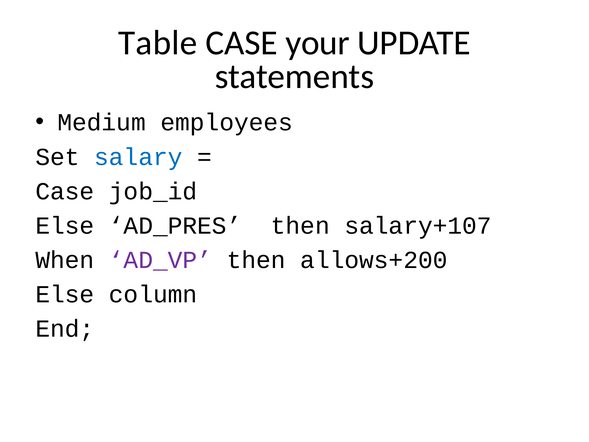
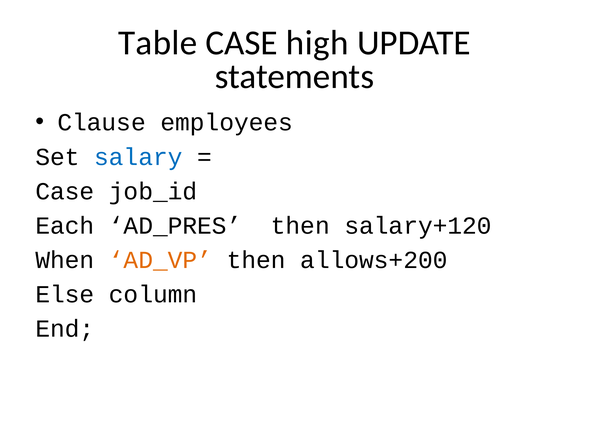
your: your -> high (317, 43)
Medium: Medium -> Clause (102, 122)
Else: Else -> Each (65, 226)
salary+107: salary+107 -> salary+120 (418, 226)
AD_VP colour: purple -> orange (160, 260)
